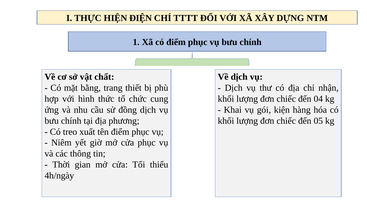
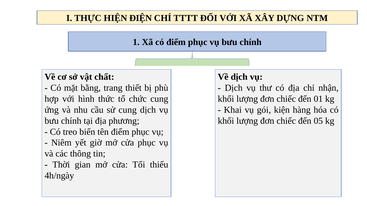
04: 04 -> 01 (318, 99)
sử đồng: đồng -> cung (128, 110)
xuất: xuất -> biến (87, 132)
